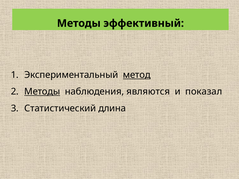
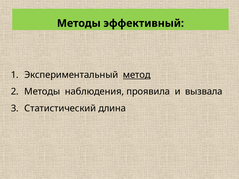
Методы underline: present -> none (42, 92)
являются: являются -> проявила (148, 92)
показал: показал -> вызвала (204, 92)
